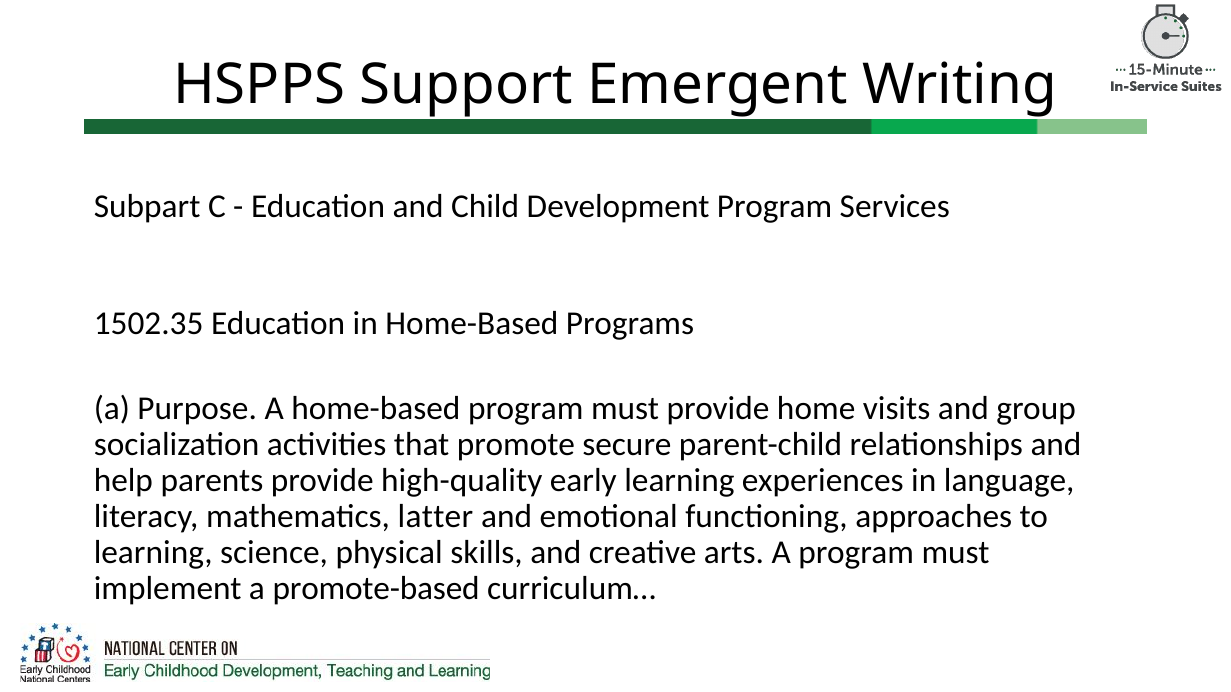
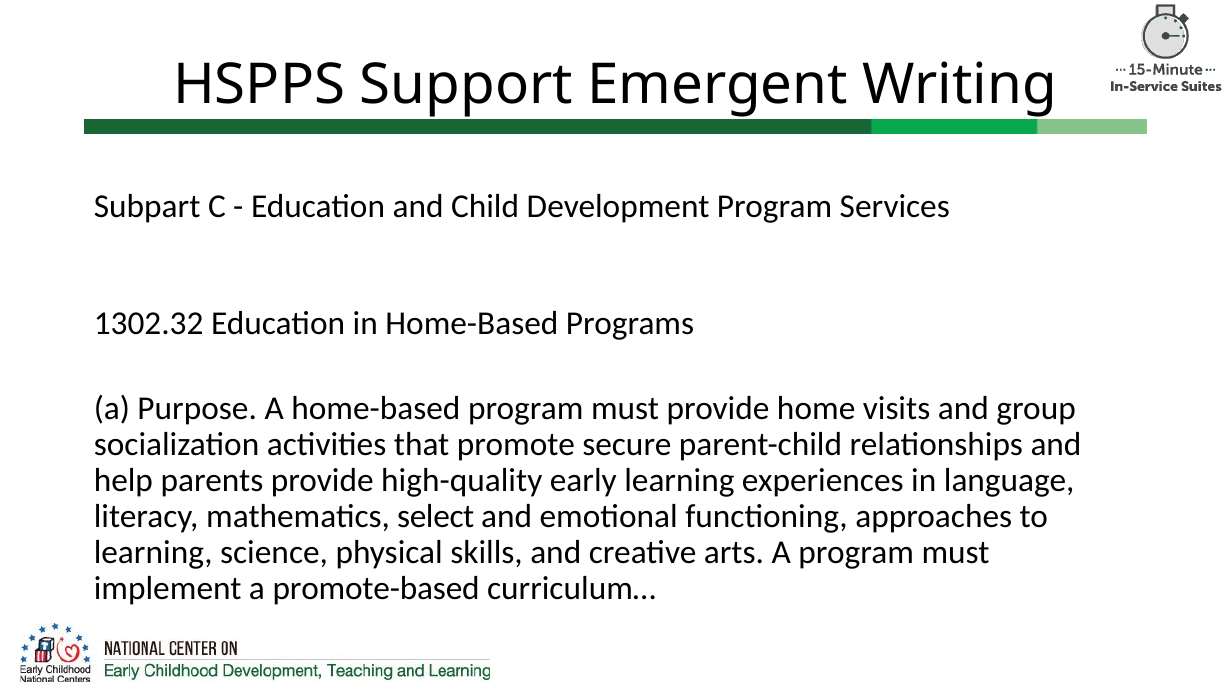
1502.35: 1502.35 -> 1302.32 (149, 324)
latter: latter -> select (436, 517)
